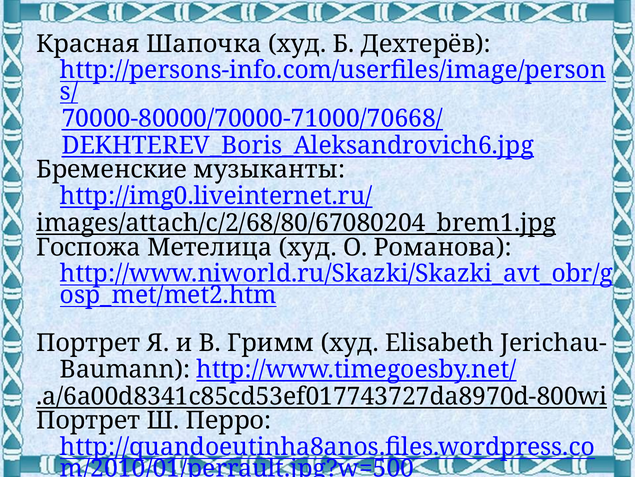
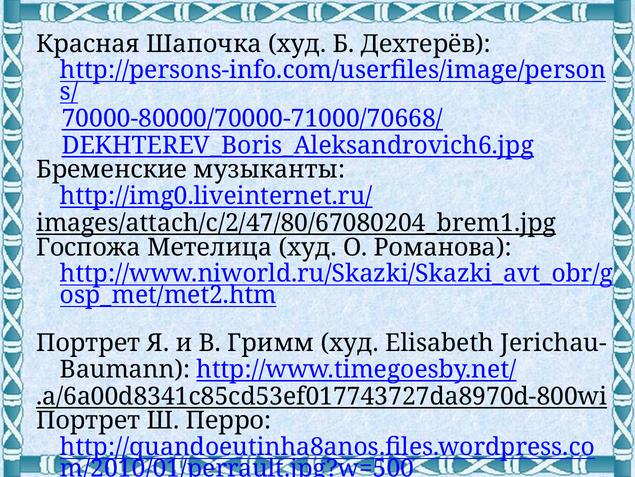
images/attach/c/2/68/80/67080204_brem1.jpg: images/attach/c/2/68/80/67080204_brem1.jpg -> images/attach/c/2/47/80/67080204_brem1.jpg (296, 223)
